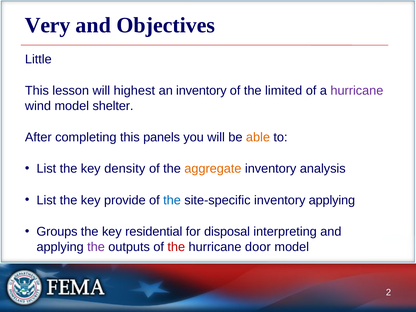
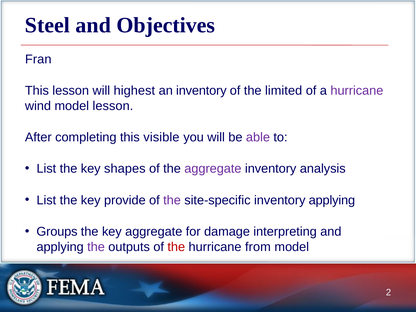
Very: Very -> Steel (48, 25)
Little: Little -> Fran (38, 59)
model shelter: shelter -> lesson (113, 106)
panels: panels -> visible (161, 137)
able colour: orange -> purple (258, 137)
density: density -> shapes (125, 169)
aggregate colour: orange -> purple (213, 169)
the colour: blue -> purple (172, 200)
key residential: residential -> aggregate (154, 232)
disposal: disposal -> damage (227, 232)
door: door -> from (258, 247)
